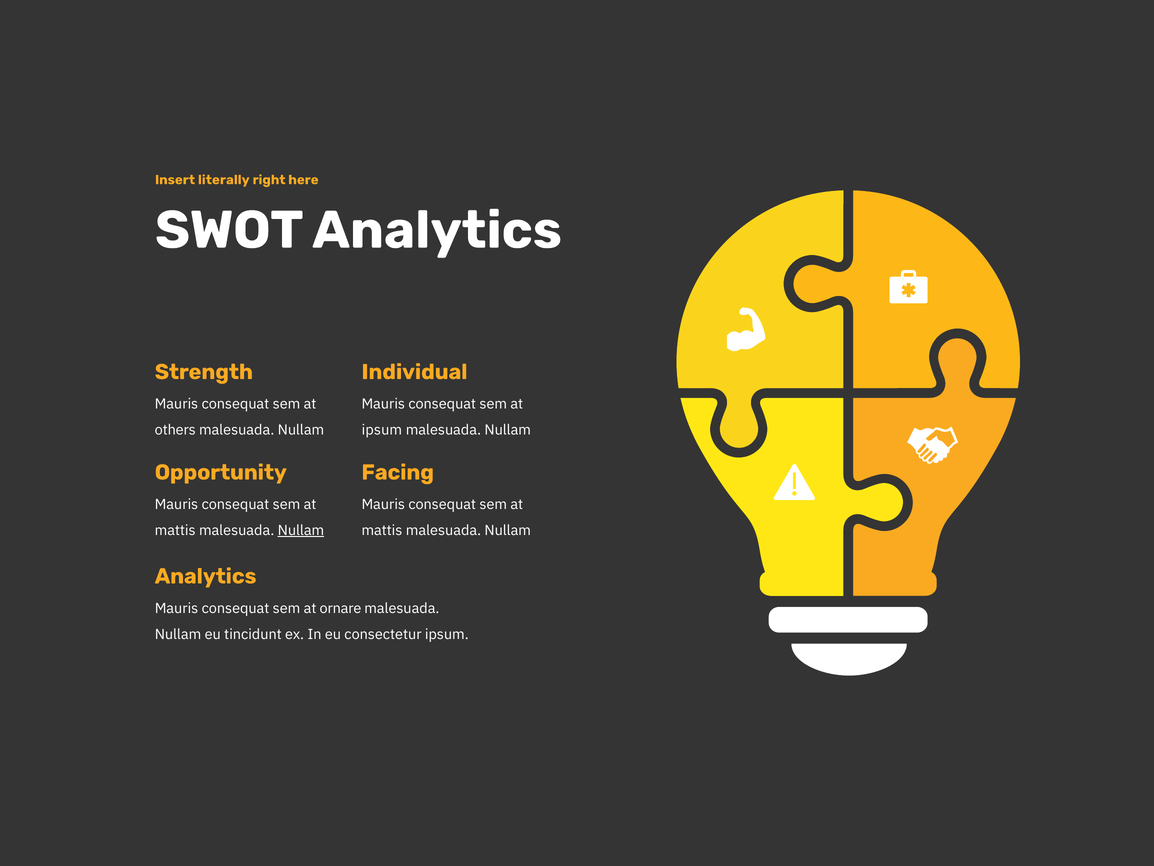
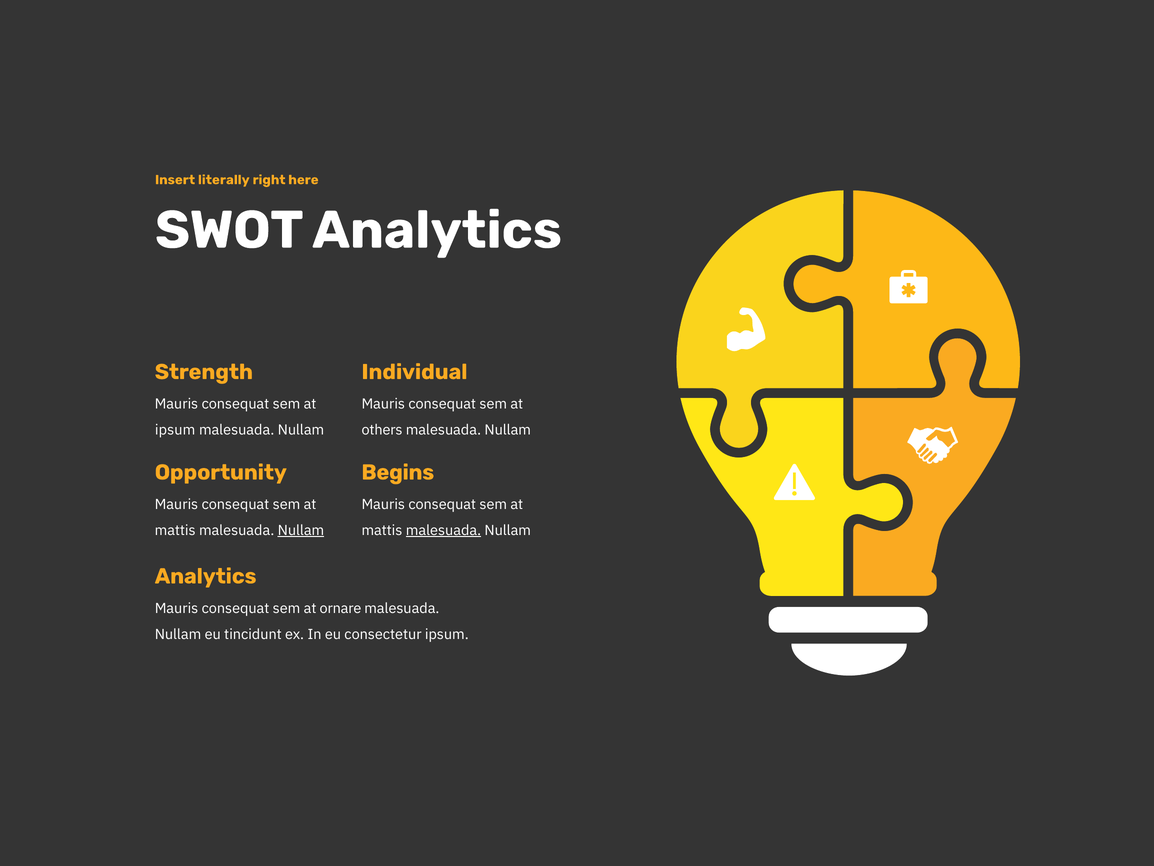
others: others -> ipsum (175, 430)
ipsum: ipsum -> others (382, 430)
Facing: Facing -> Begins (398, 472)
malesuada underline: none -> present (443, 530)
